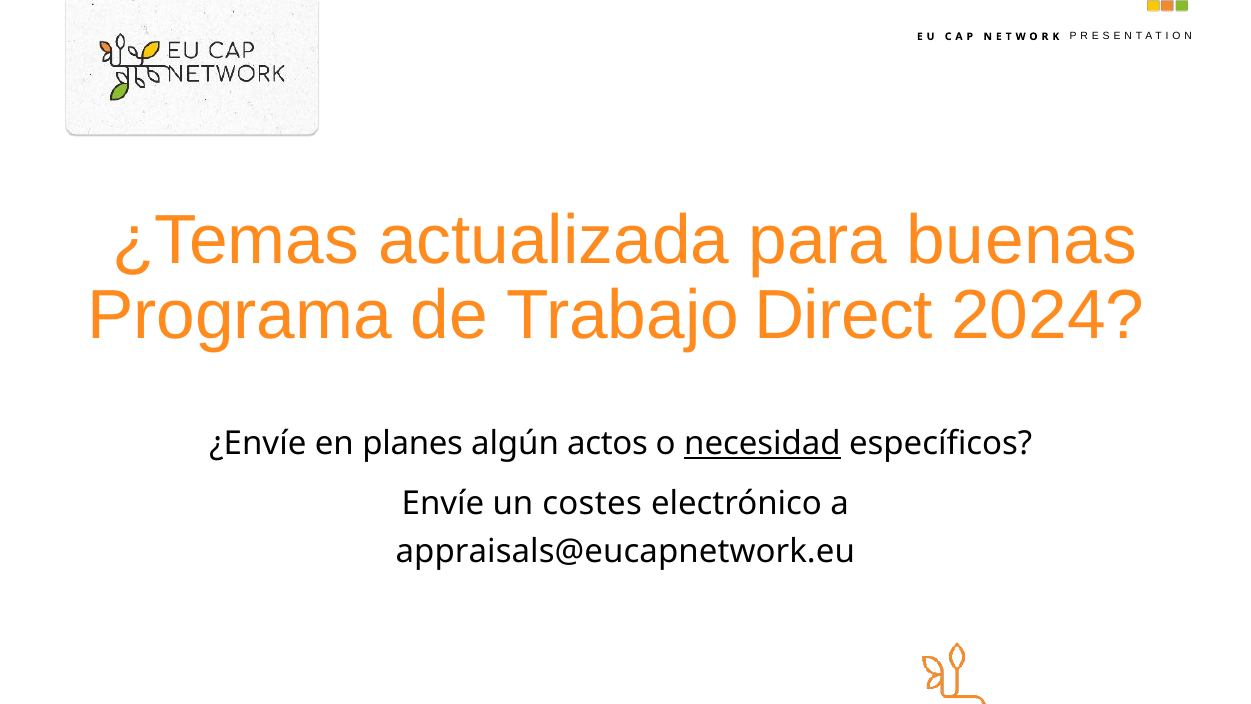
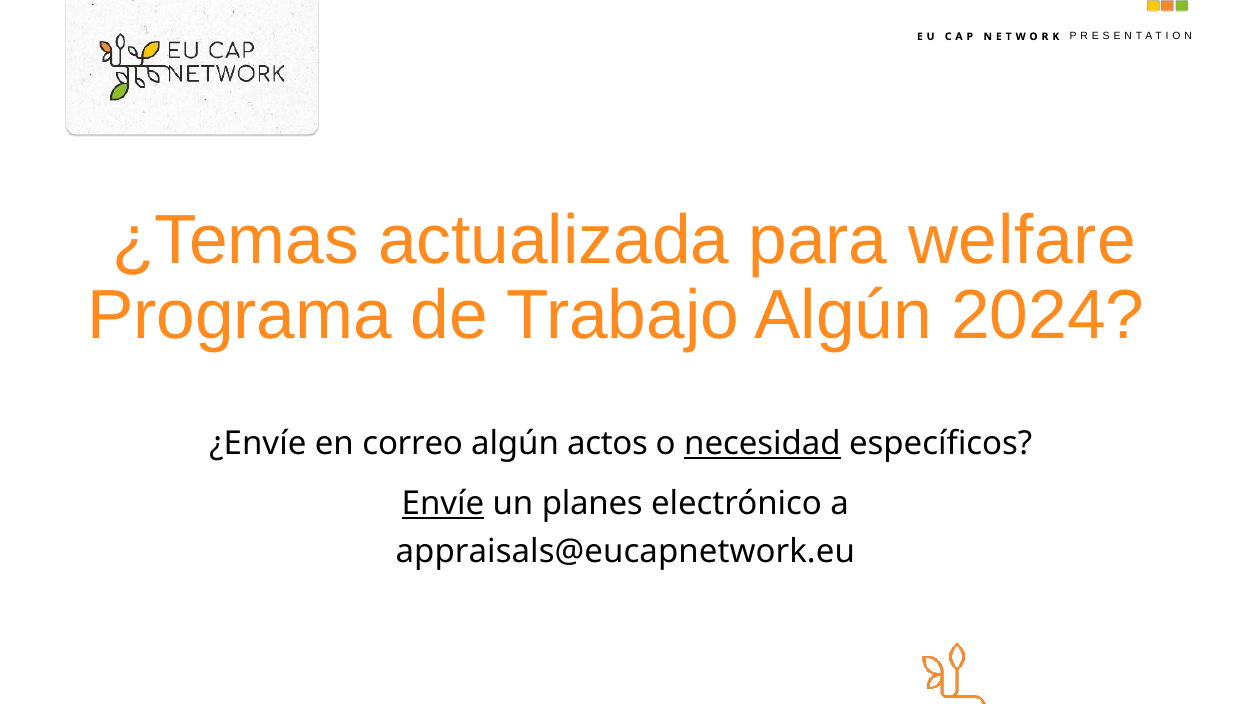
buenas: buenas -> welfare (1022, 241)
Trabajo Direct: Direct -> Algún (843, 316)
planes: planes -> correo (413, 443)
Envíe underline: none -> present (443, 504)
costes: costes -> planes (592, 504)
